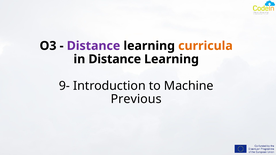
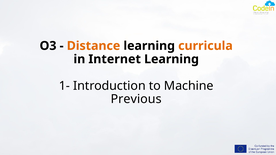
Distance colour: purple -> orange (94, 46)
in Distance: Distance -> Internet (115, 59)
9-: 9- -> 1- (64, 86)
